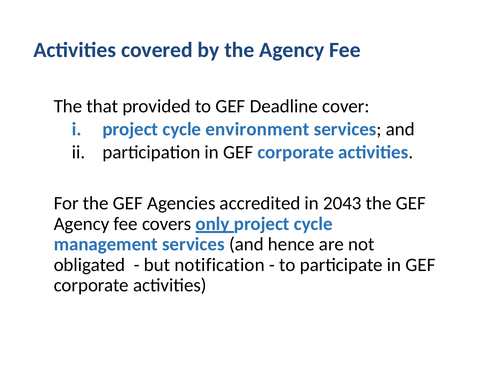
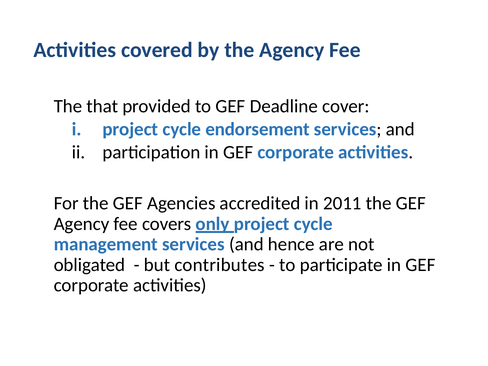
environment: environment -> endorsement (258, 129)
2043: 2043 -> 2011 (342, 203)
notification: notification -> contributes (220, 265)
